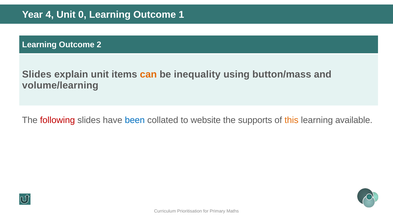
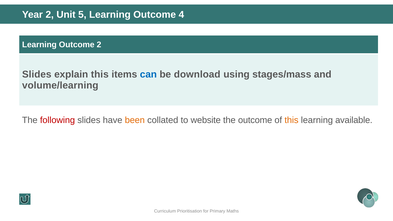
Year 4: 4 -> 2 (50, 15)
0: 0 -> 5 (82, 15)
1: 1 -> 4 (181, 15)
explain unit: unit -> this (100, 74)
can colour: orange -> blue (148, 74)
inequality: inequality -> download (197, 74)
button/mass: button/mass -> stages/mass (282, 74)
been colour: blue -> orange (135, 120)
the supports: supports -> outcome (255, 120)
